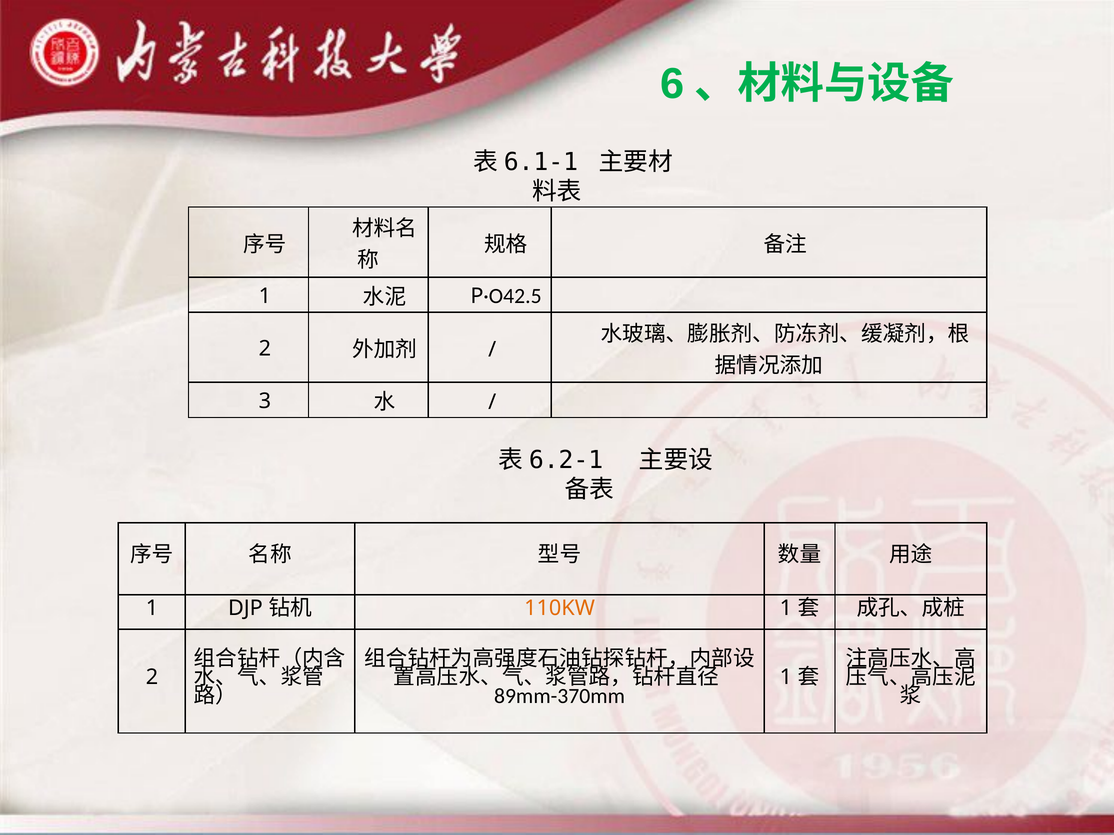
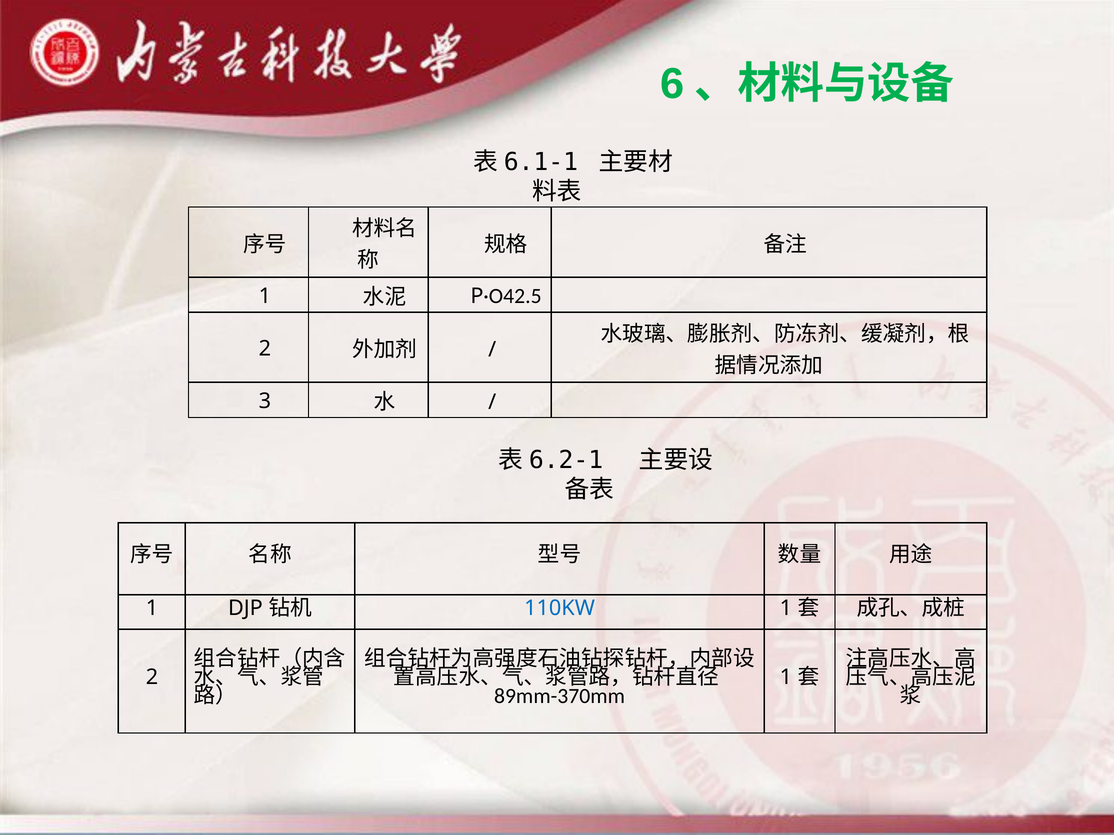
110KW colour: orange -> blue (560, 608)
